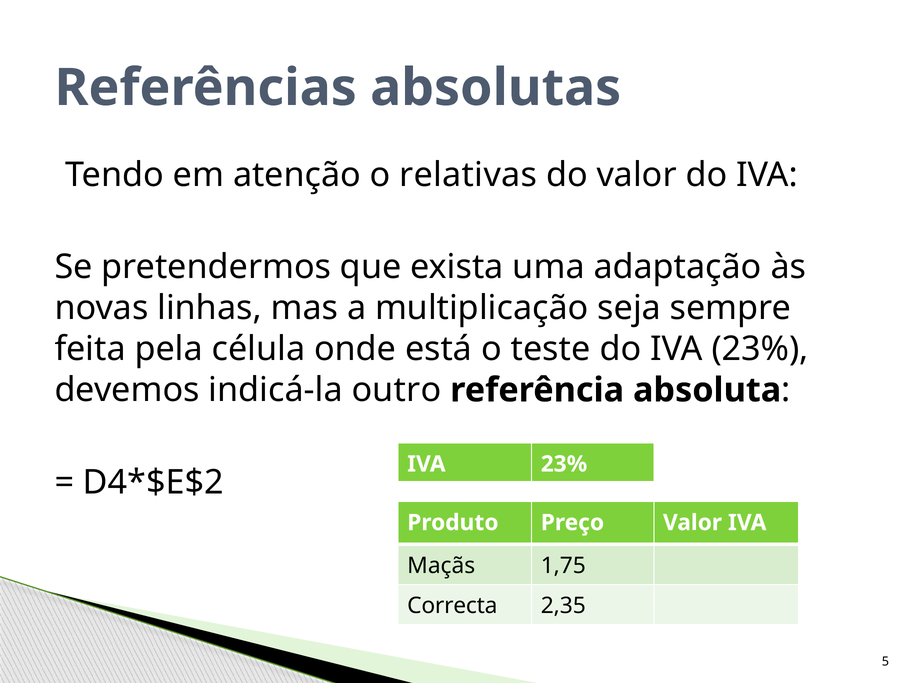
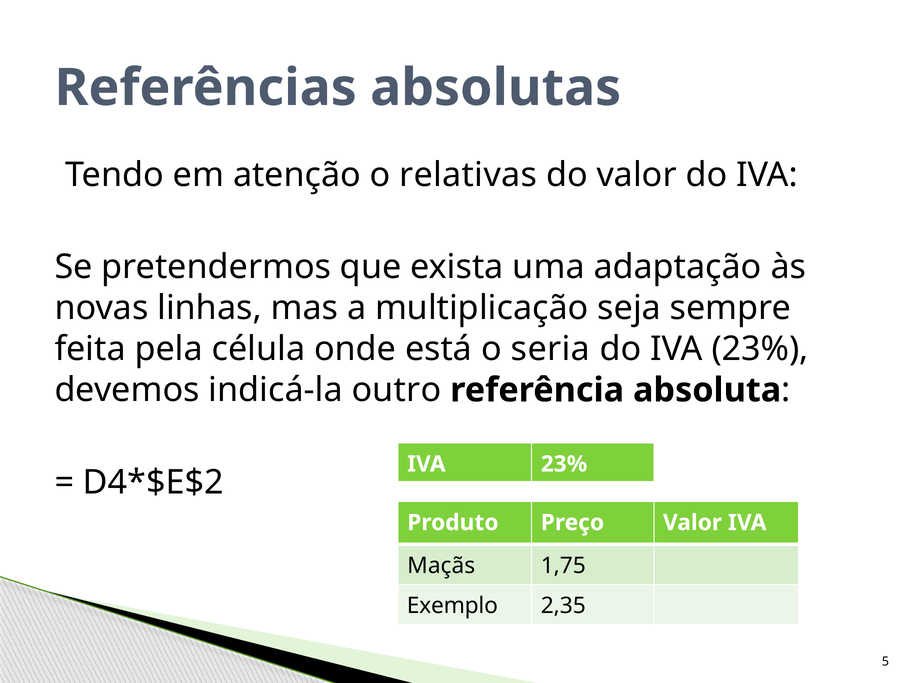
teste: teste -> seria (551, 349)
Correcta: Correcta -> Exemplo (452, 606)
